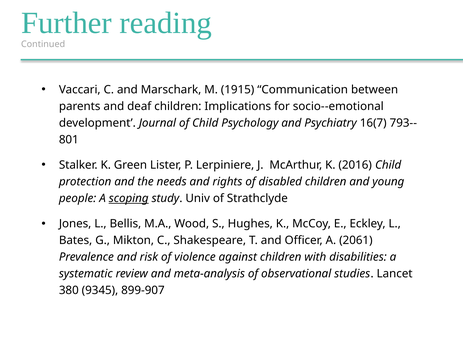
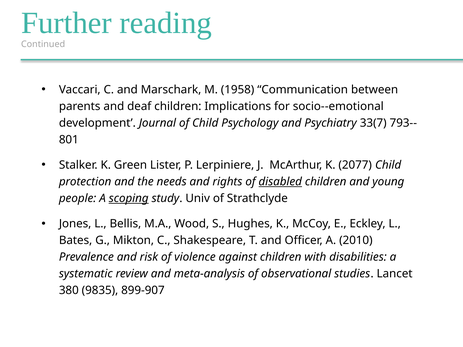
1915: 1915 -> 1958 (238, 90)
16(7: 16(7 -> 33(7 (373, 123)
2016: 2016 -> 2077 (355, 165)
disabled underline: none -> present (280, 182)
2061: 2061 -> 2010 (356, 241)
9345: 9345 -> 9835 (100, 291)
